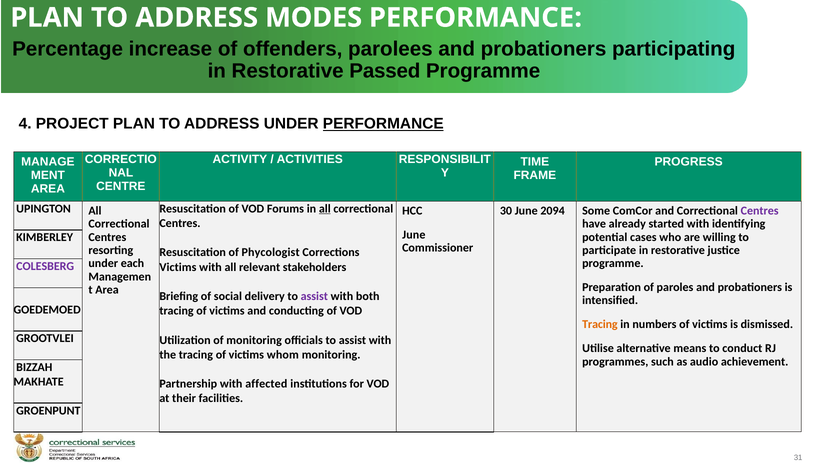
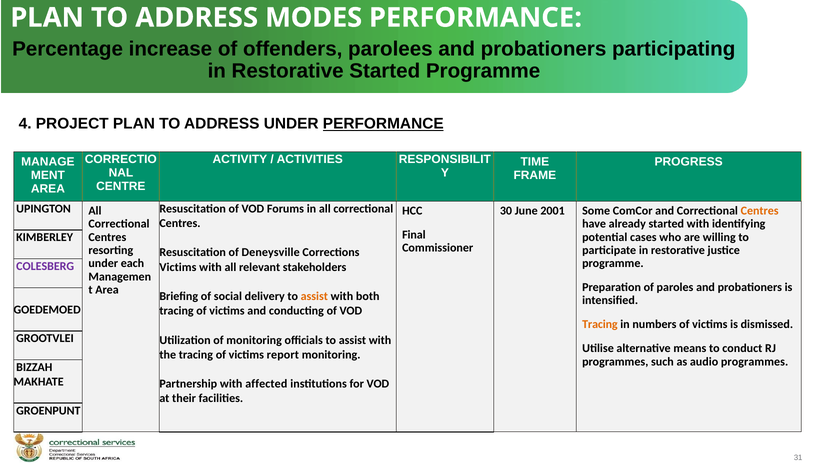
Restorative Passed: Passed -> Started (385, 71)
all underline: present -> none (325, 209)
2094: 2094 -> 2001 (553, 211)
Centres colour: purple -> orange (760, 211)
June: June -> Final (414, 235)
Phycologist: Phycologist -> Deneysville (271, 252)
assist colour: purple -> orange (314, 296)
whom: whom -> report (283, 355)
audio achievement: achievement -> programmes (755, 362)
